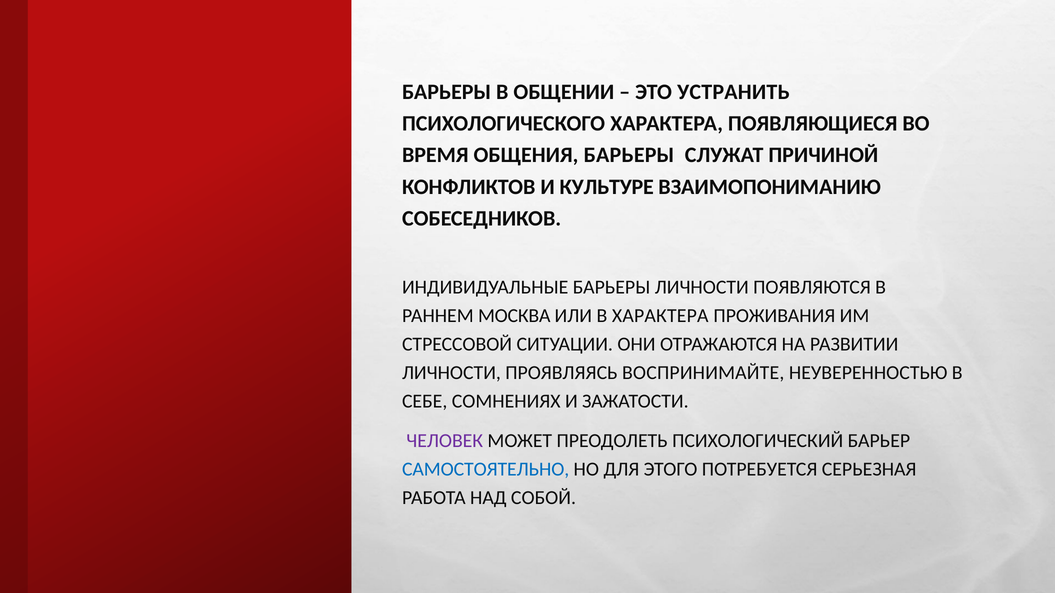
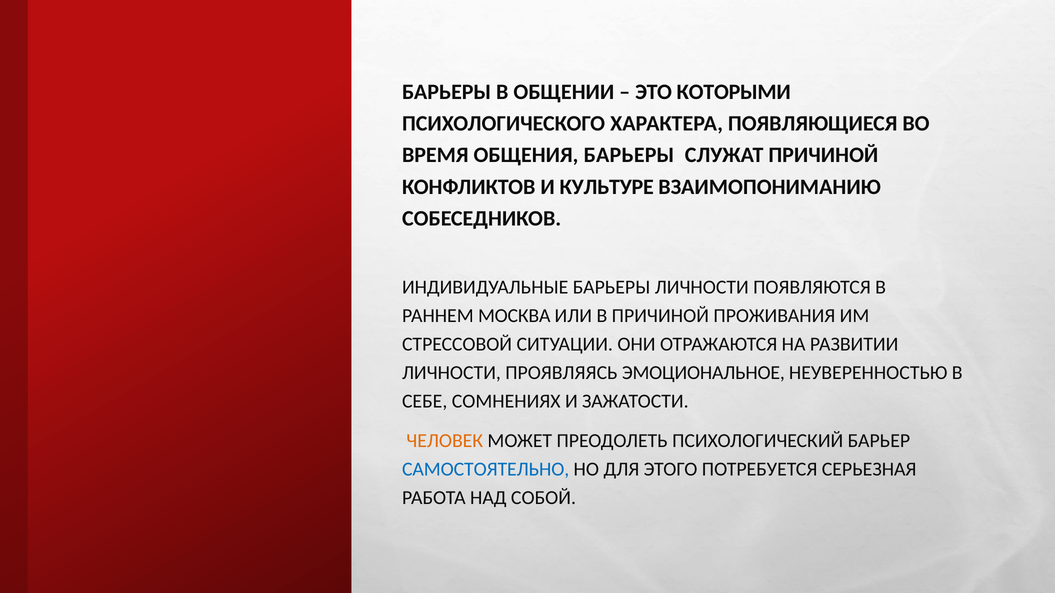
УСТРАНИТЬ: УСТРАНИТЬ -> КОТОРЫМИ (734, 92)
В ХАРАКТЕРА: ХАРАКТЕРА -> ПРИЧИНОЙ (660, 316)
ВОСПРИНИМАЙТЕ: ВОСПРИНИМАЙТЕ -> ЭМОЦИОНАЛЬНОЕ (703, 373)
ЧЕЛОВЕК colour: purple -> orange (445, 441)
